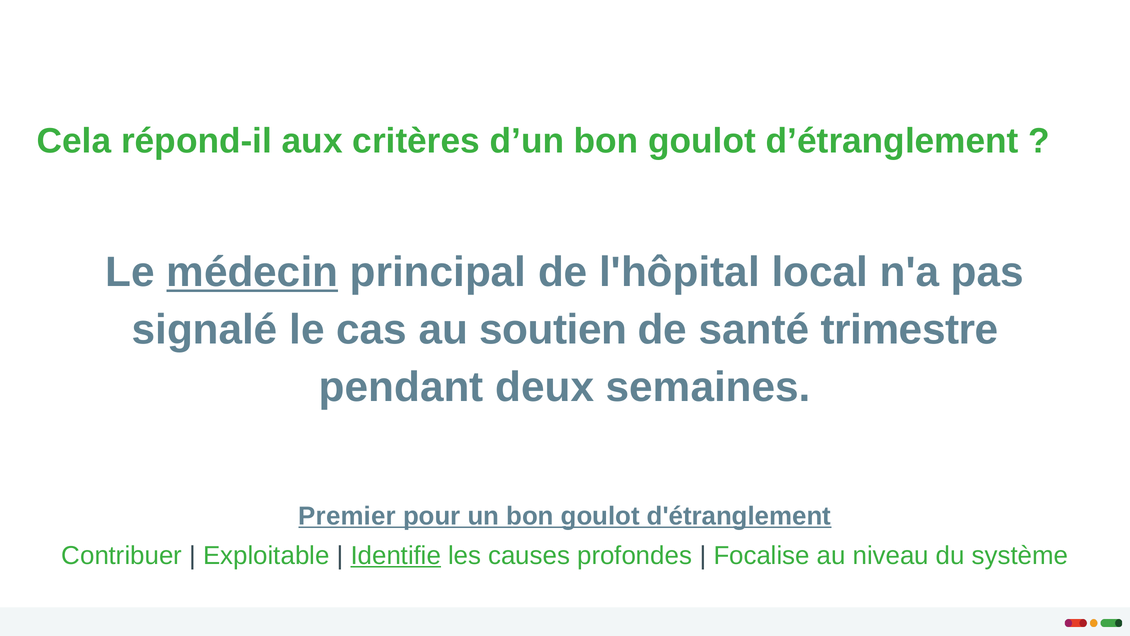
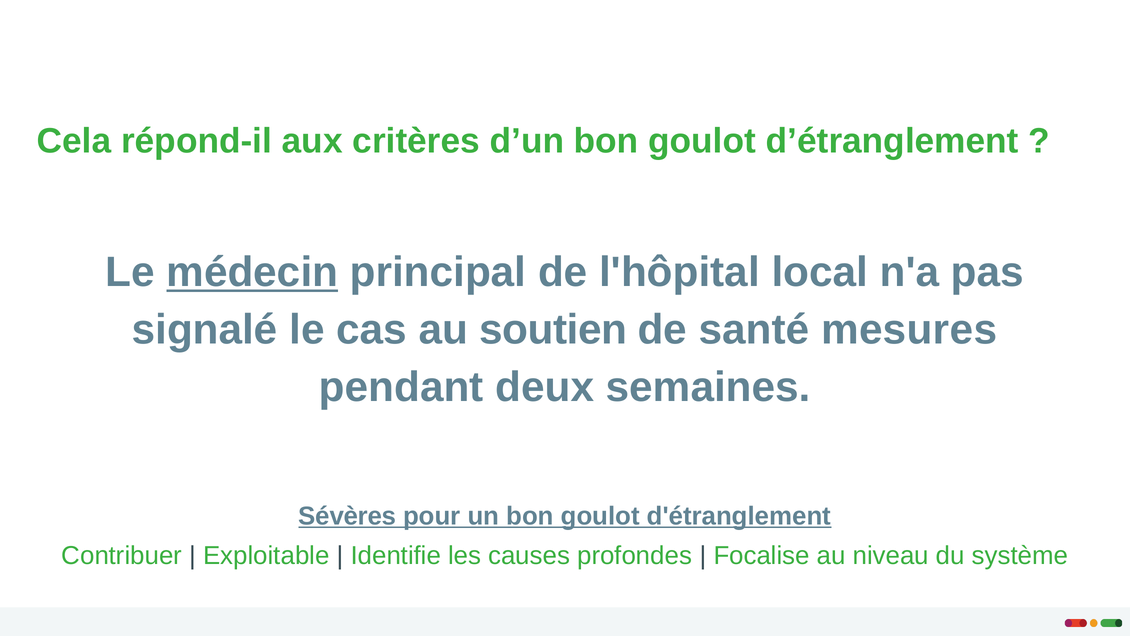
trimestre: trimestre -> mesures (909, 330)
Premier: Premier -> Sévères (347, 516)
Identifie underline: present -> none (396, 555)
